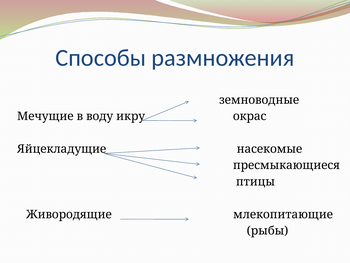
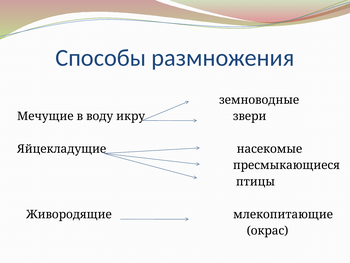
окрас: окрас -> звери (250, 116)
рыбы: рыбы -> окрас (268, 230)
